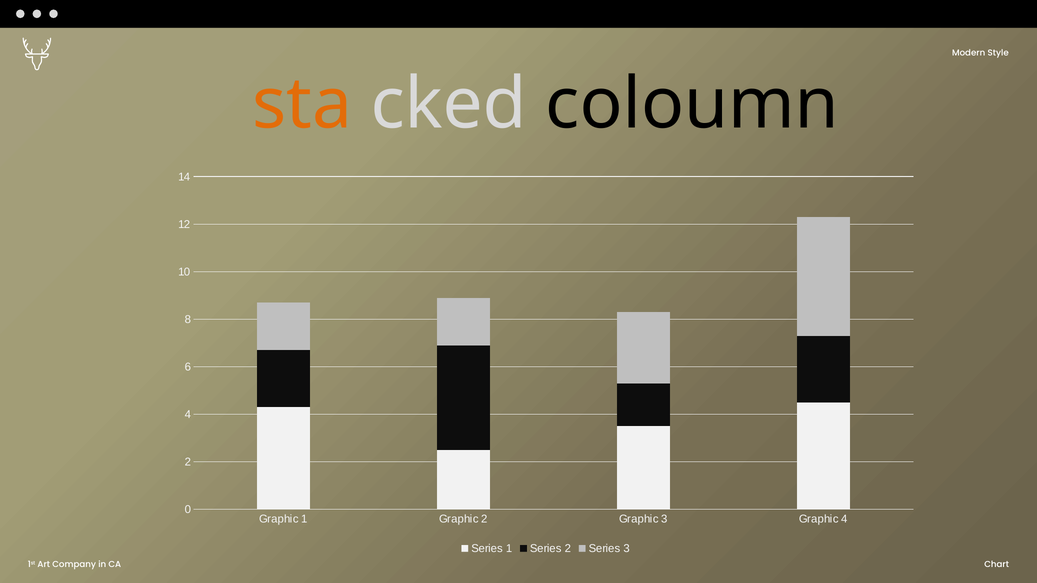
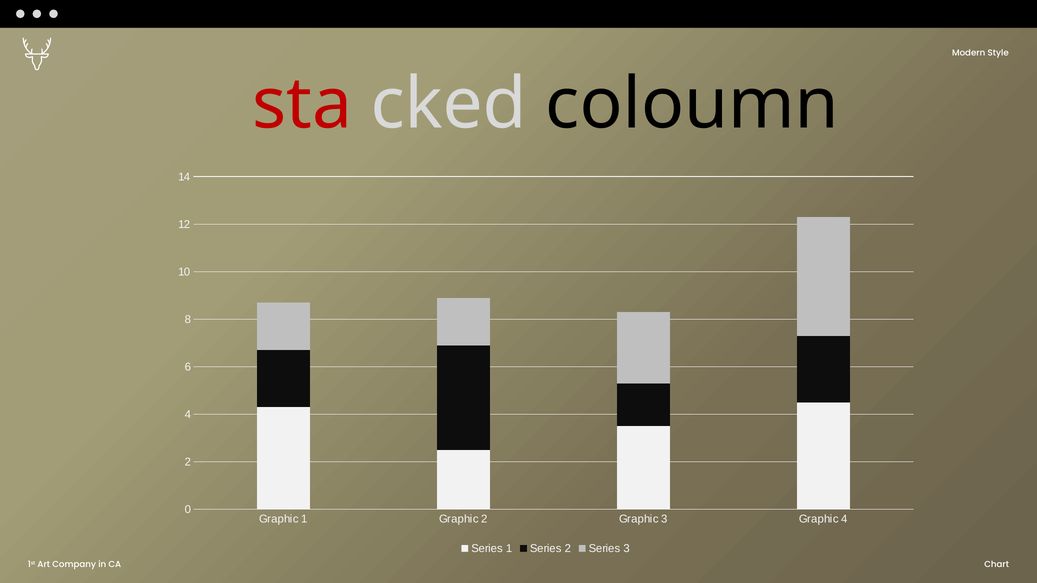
sta colour: orange -> red (302, 104)
